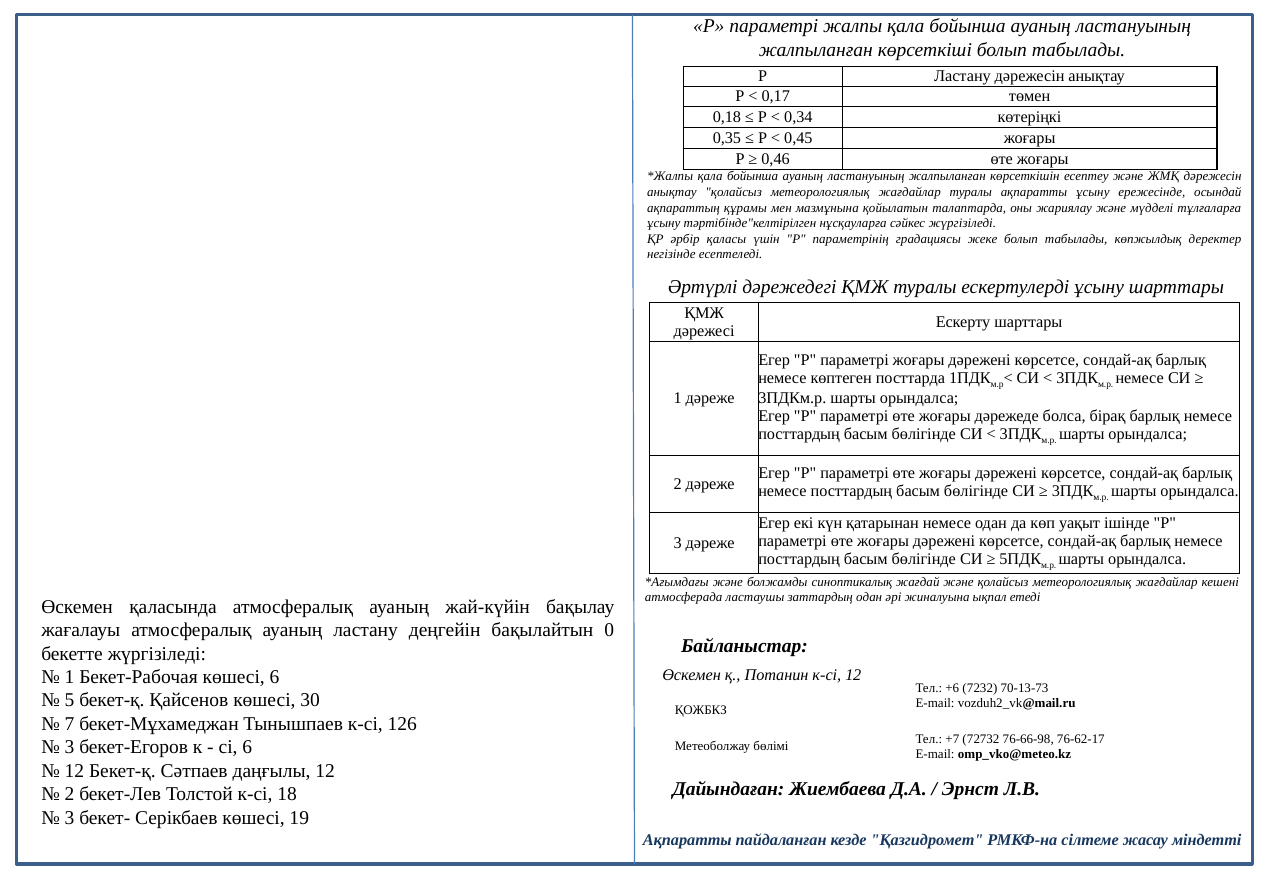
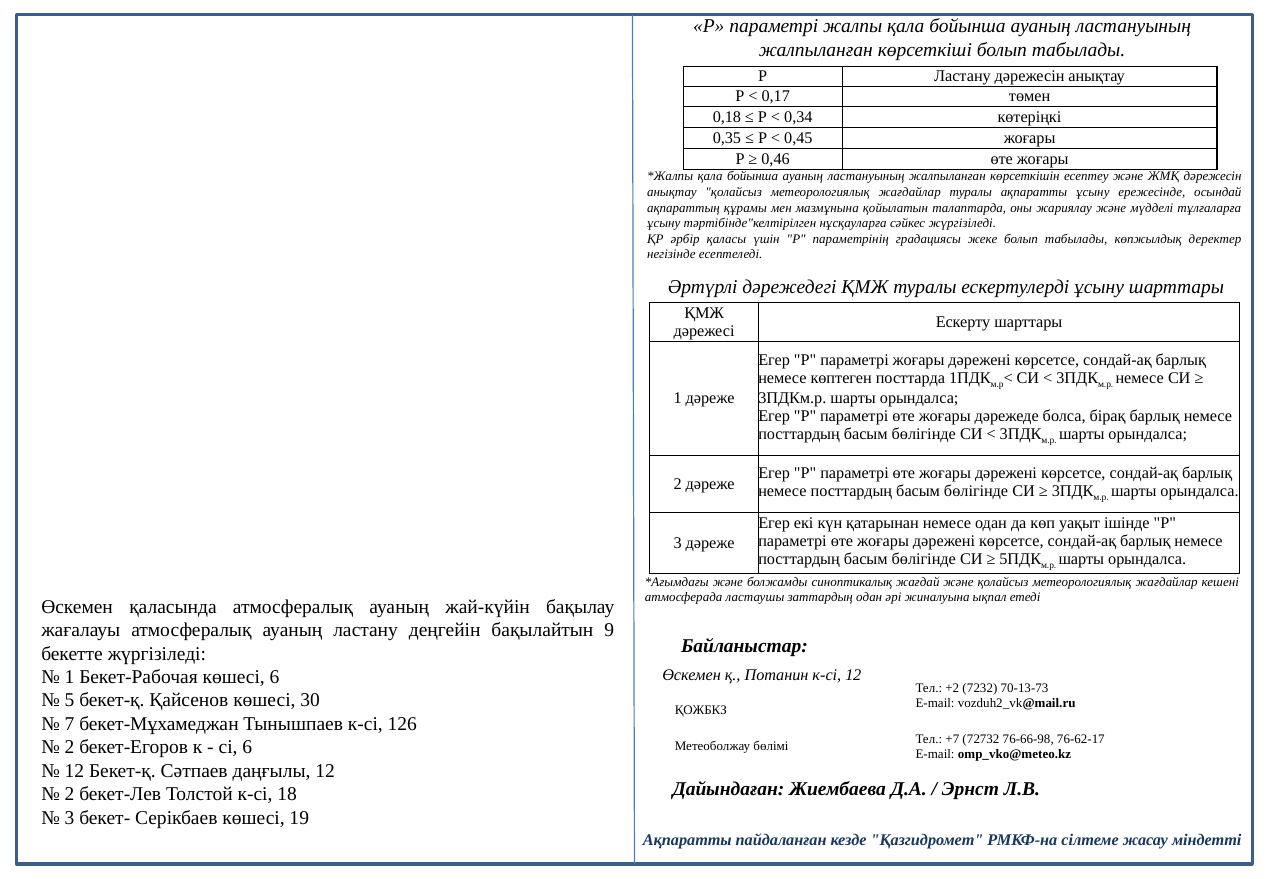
0: 0 -> 9 (609, 630)
+6: +6 -> +2 (952, 688)
3: 3 -> 2 (70, 747)
